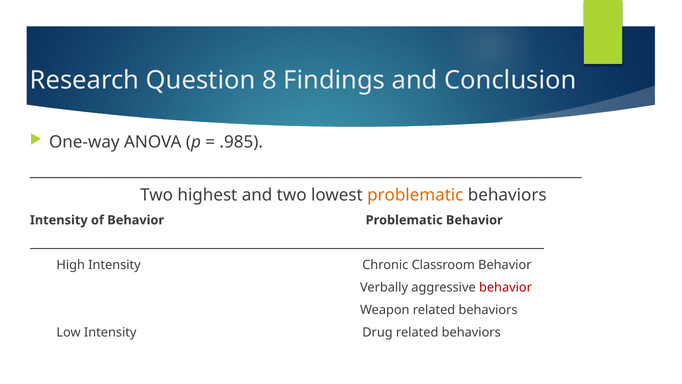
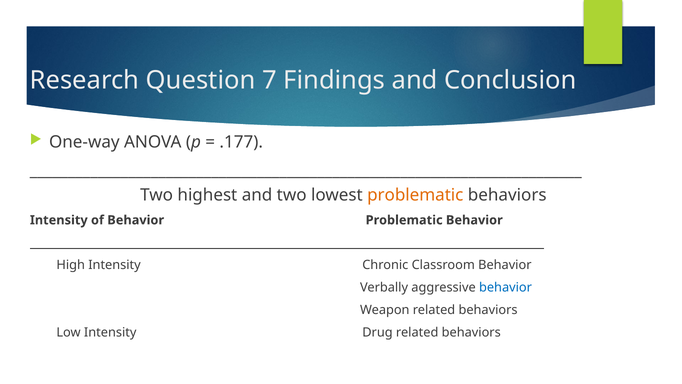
8: 8 -> 7 (269, 80)
.985: .985 -> .177 (241, 142)
behavior colour: red -> blue (506, 287)
